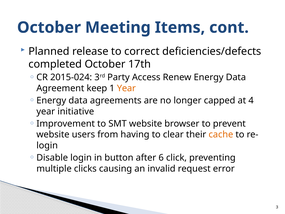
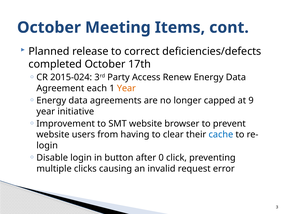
keep: keep -> each (97, 88)
4: 4 -> 9 (251, 100)
cache colour: orange -> blue (221, 134)
6: 6 -> 0 (161, 158)
